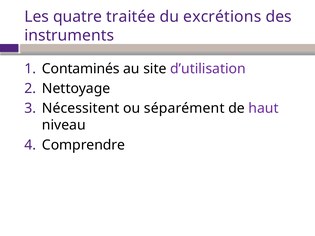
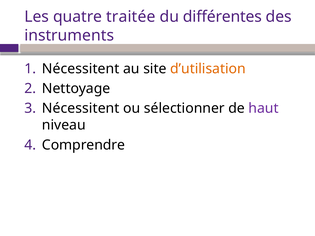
excrétions: excrétions -> différentes (222, 17)
Contaminés: Contaminés -> Nécessitent (81, 69)
d’utilisation colour: purple -> orange (208, 69)
séparément: séparément -> sélectionner (184, 108)
